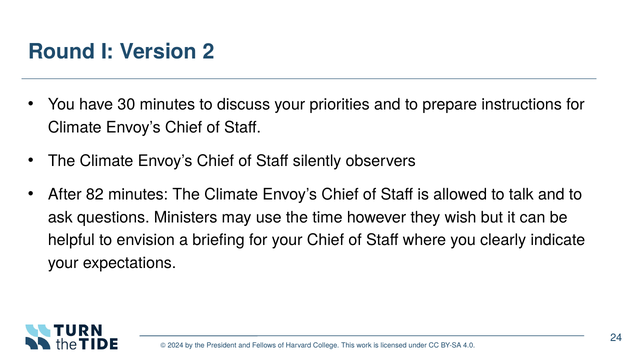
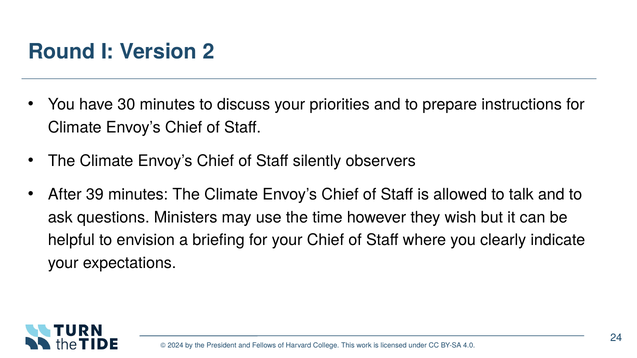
82: 82 -> 39 (95, 195)
